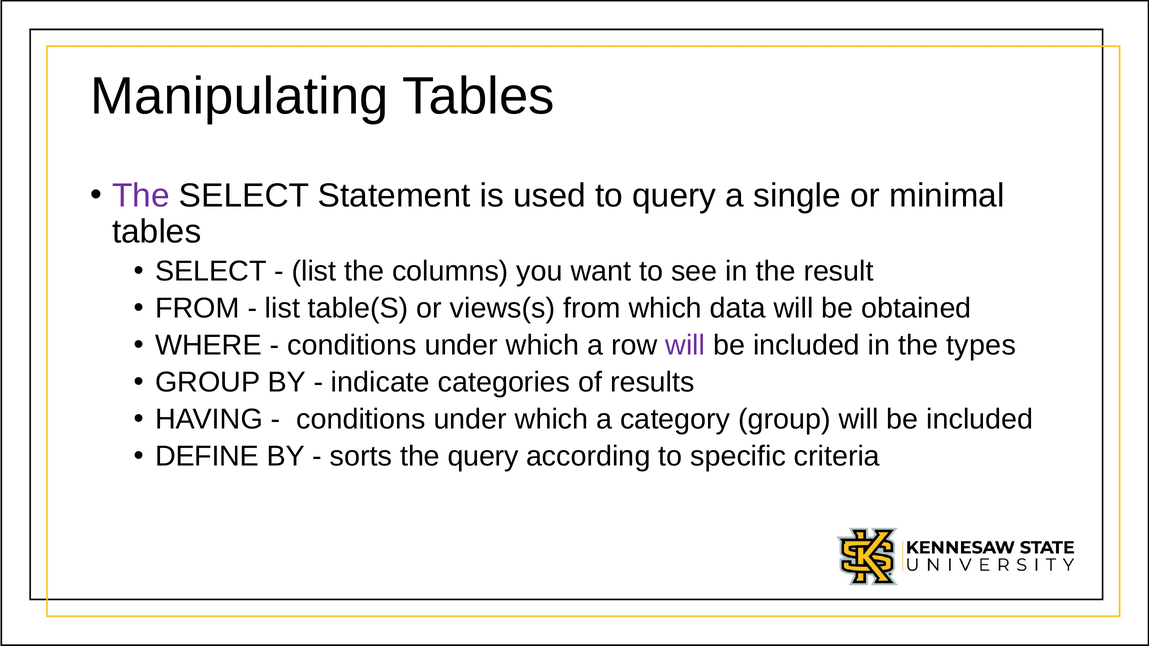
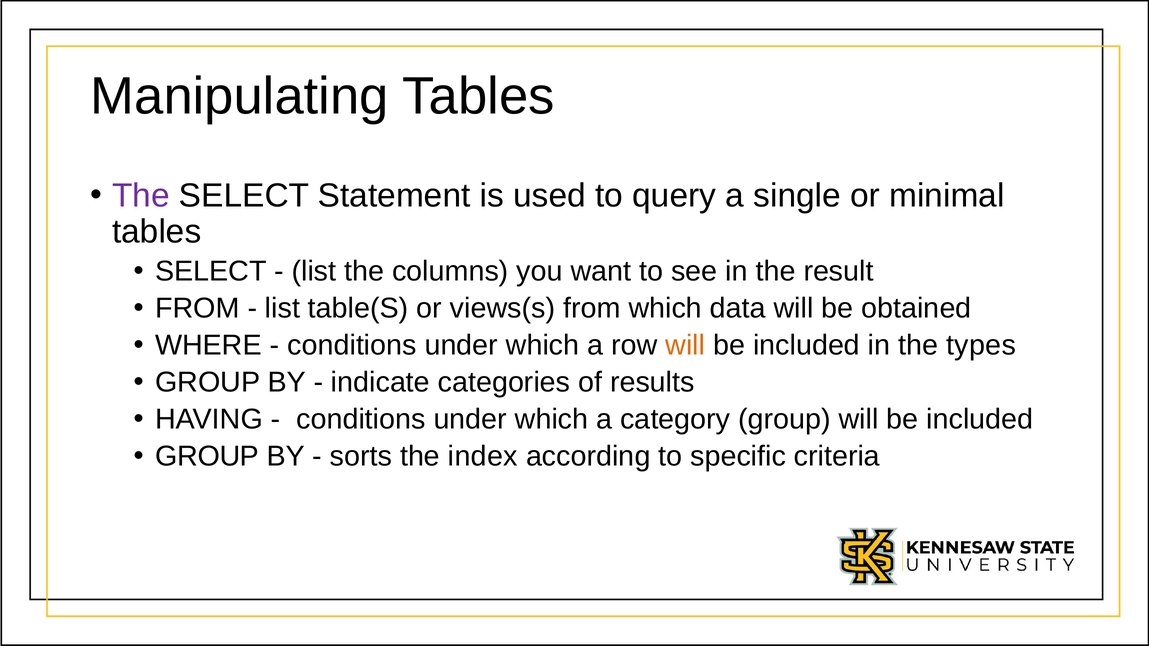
will colour: purple -> orange (685, 345)
DEFINE: DEFINE -> GROUP (207, 456)
the query: query -> index (483, 456)
